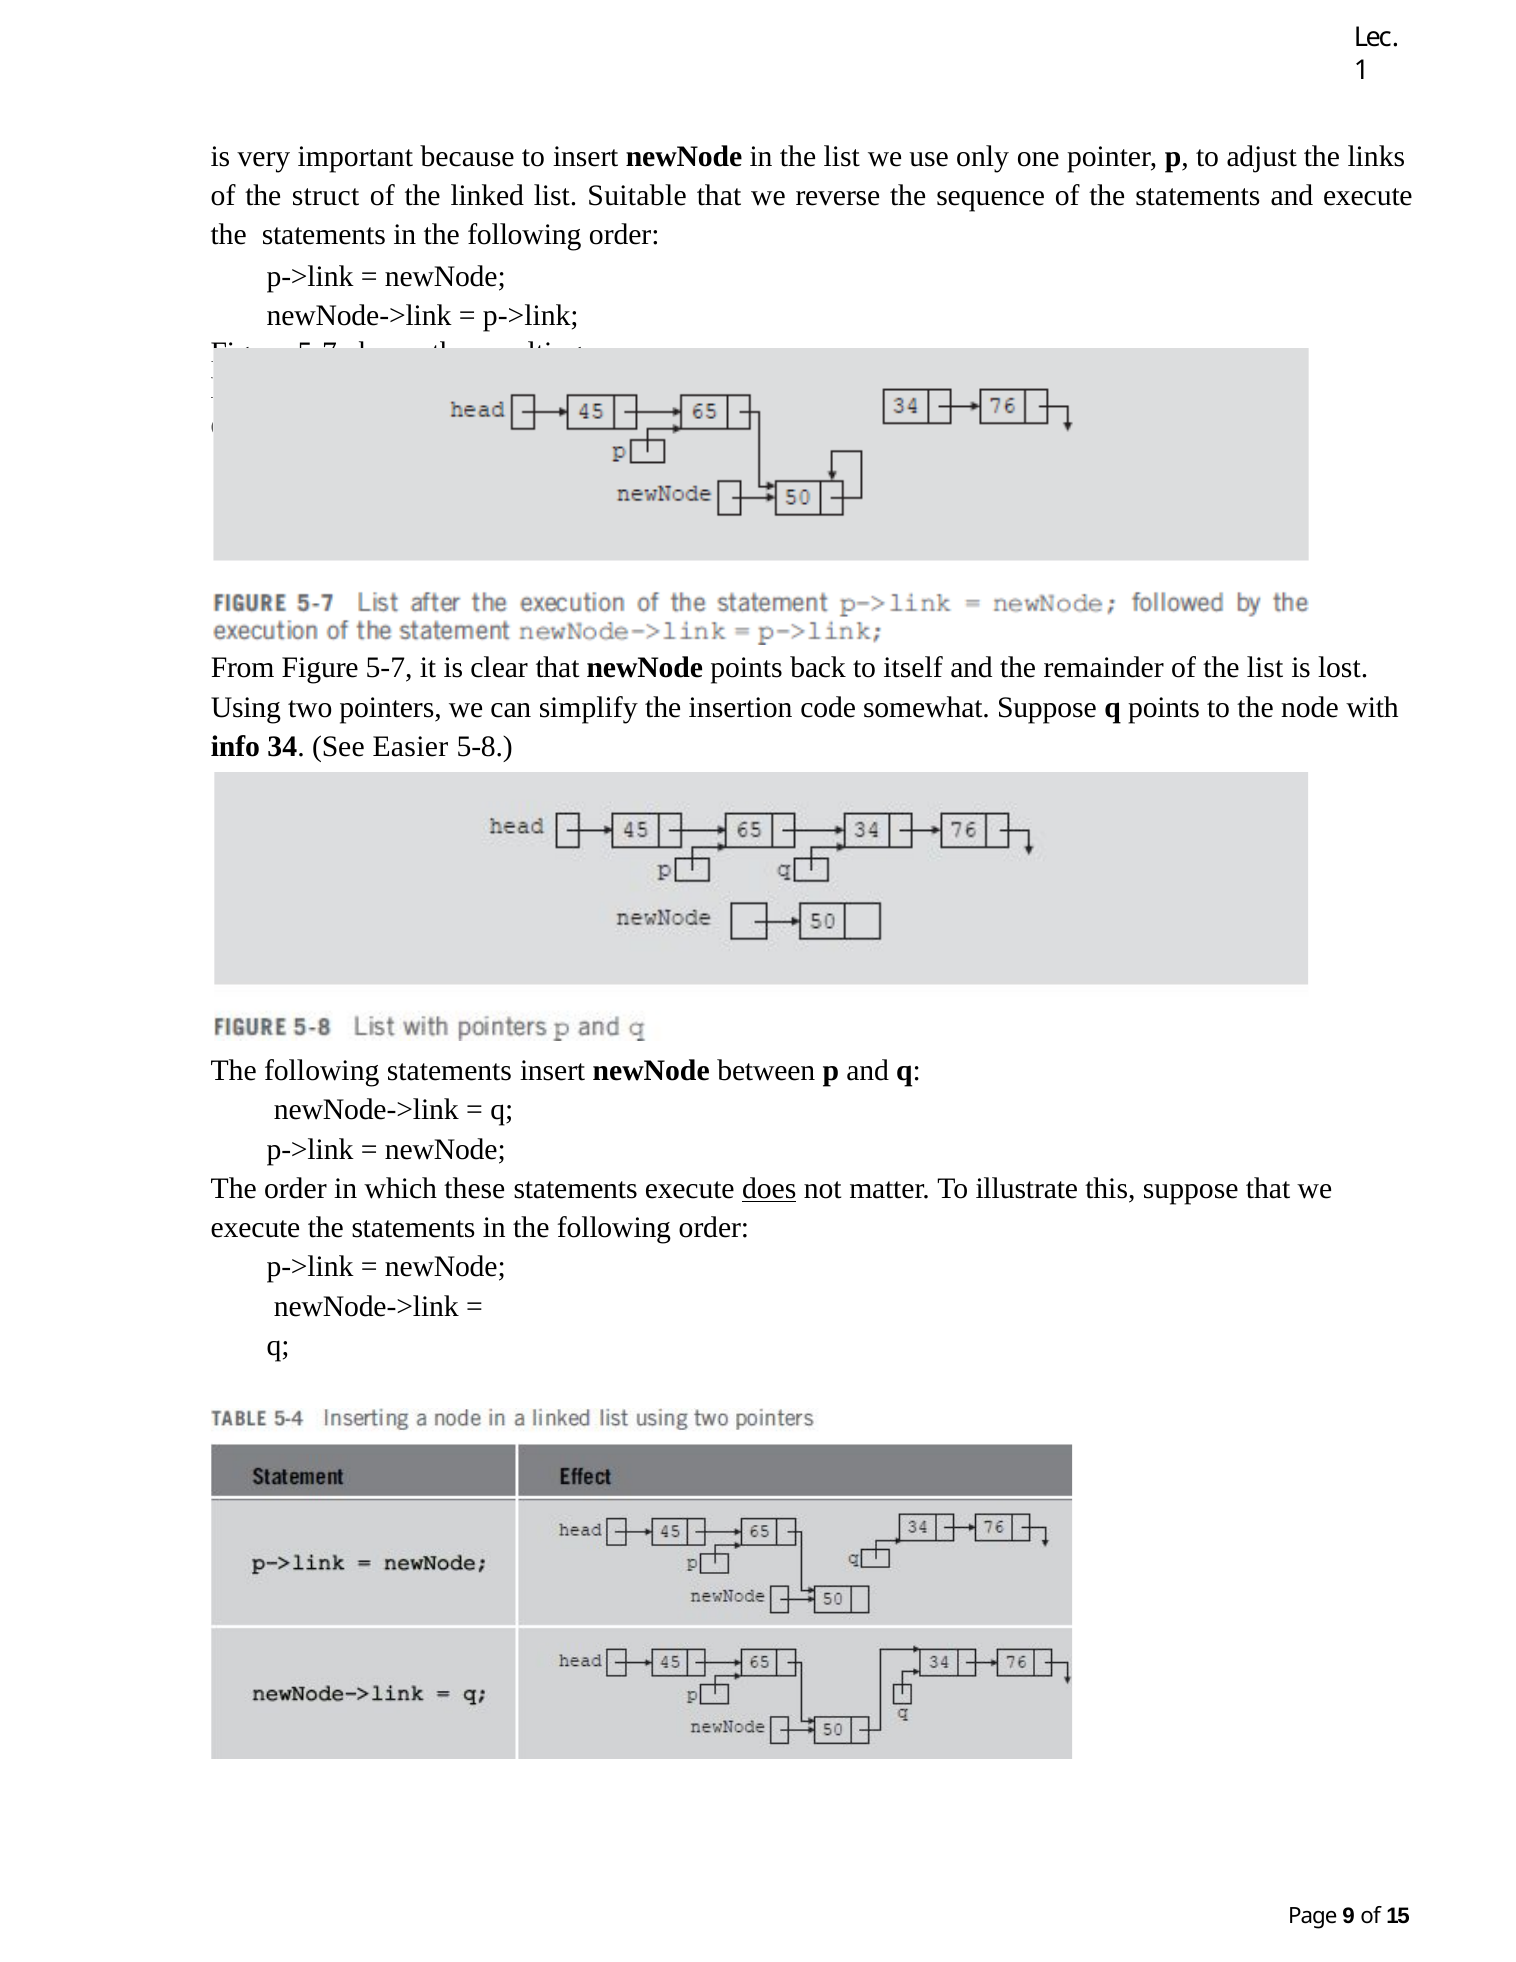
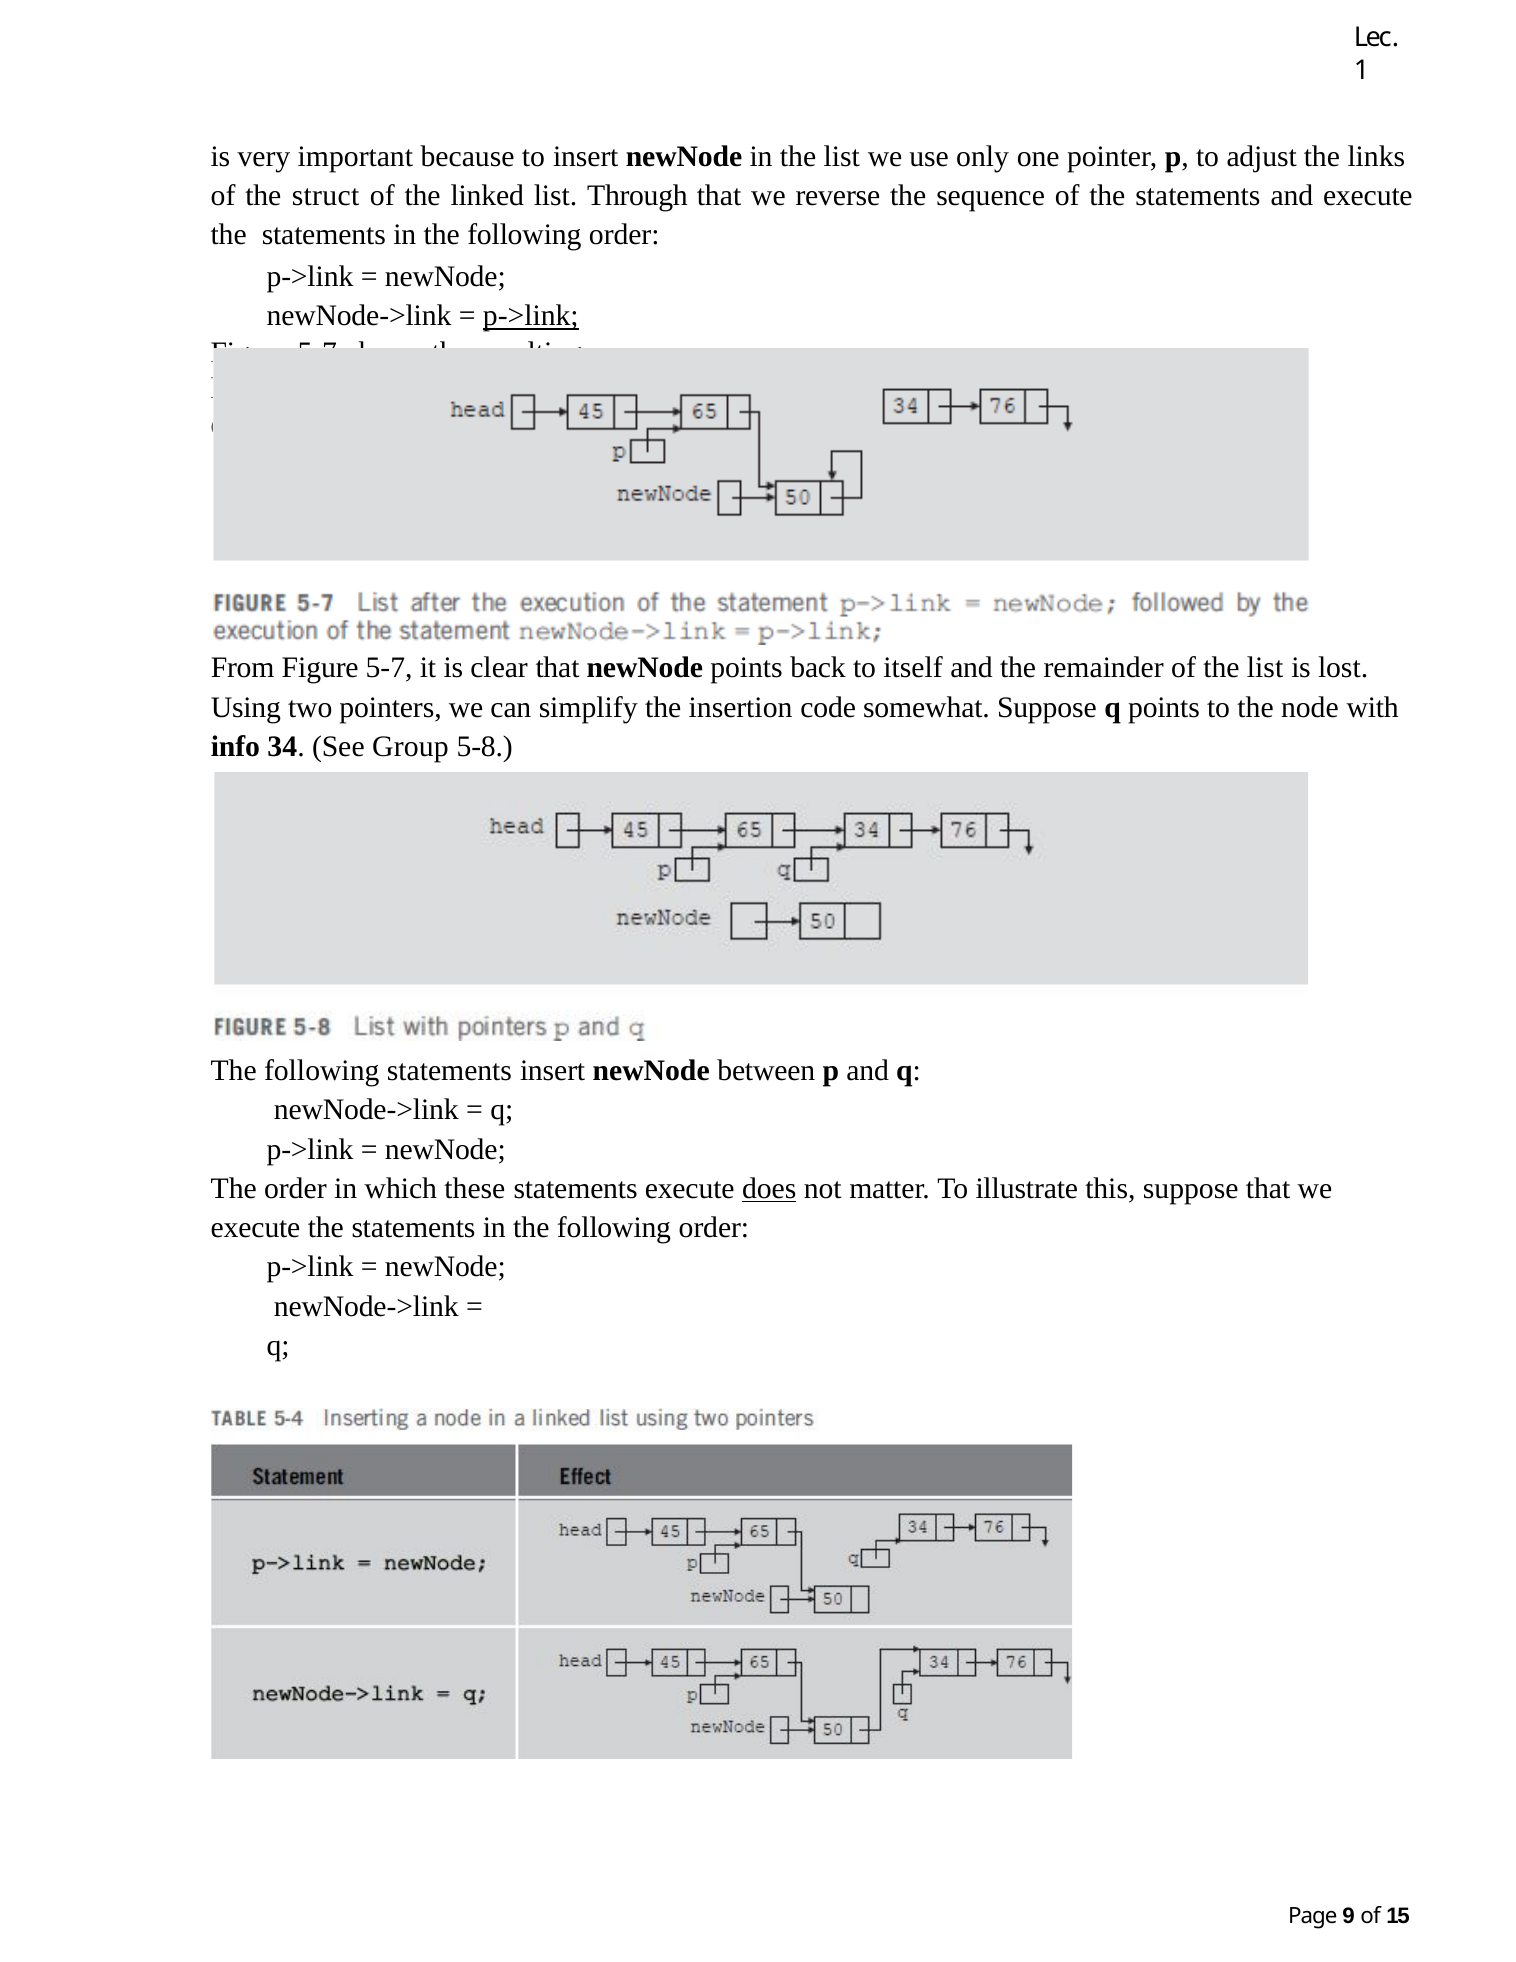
Suitable: Suitable -> Through (637, 196)
p->link underline: none -> present (531, 316)
Easier: Easier -> Group (410, 746)
